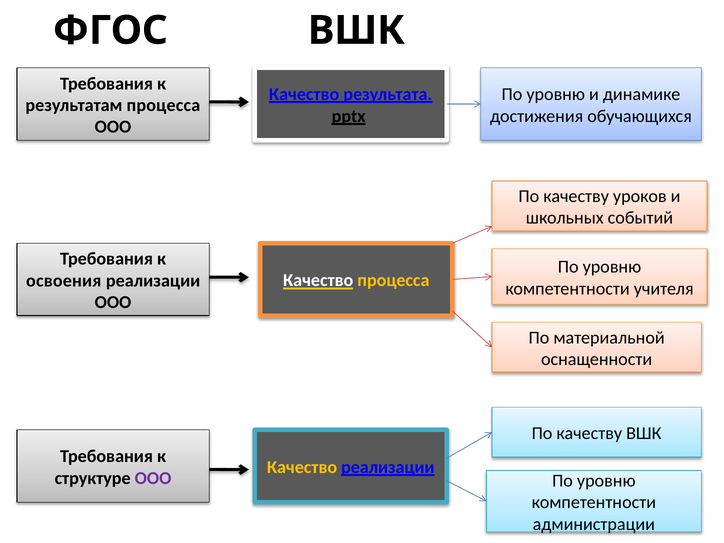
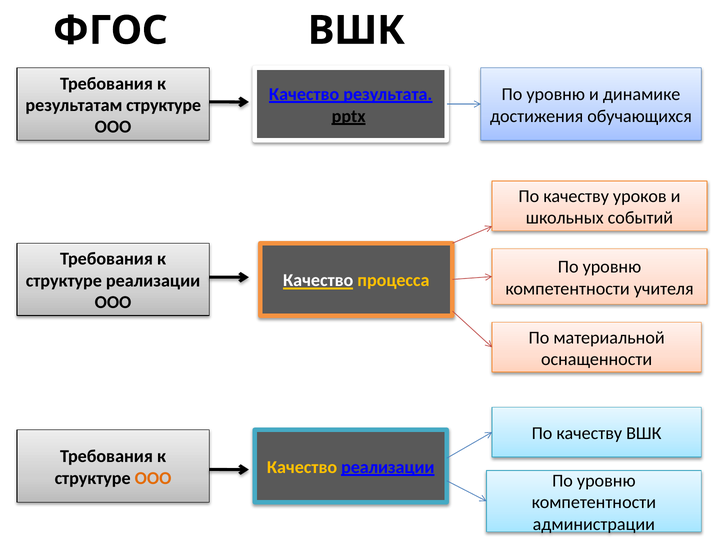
результатам процесса: процесса -> структуре (164, 105)
освоения: освоения -> структуре (64, 281)
ООО colour: purple -> orange (153, 478)
